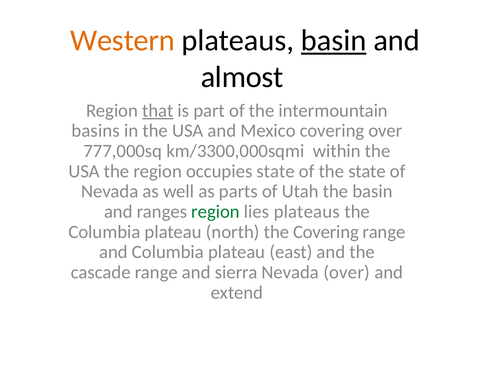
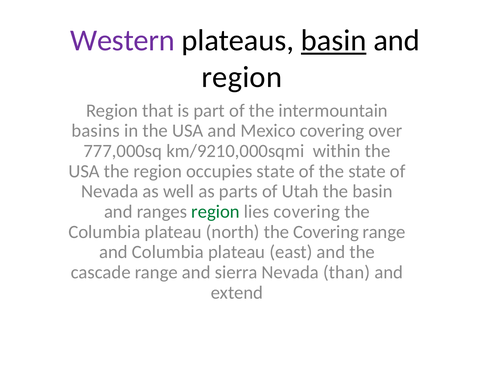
Western colour: orange -> purple (123, 41)
almost: almost -> region (242, 77)
that underline: present -> none (158, 111)
km/3300,000sqmi: km/3300,000sqmi -> km/9210,000sqmi (235, 151)
lies plateaus: plateaus -> covering (307, 212)
Nevada over: over -> than (347, 273)
